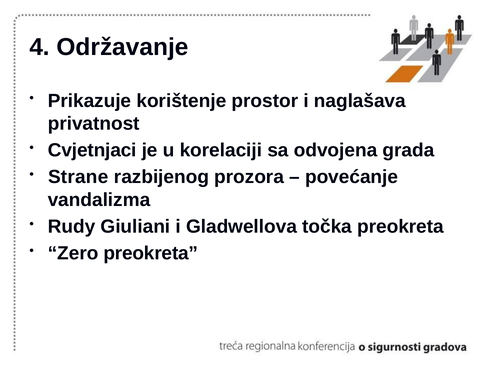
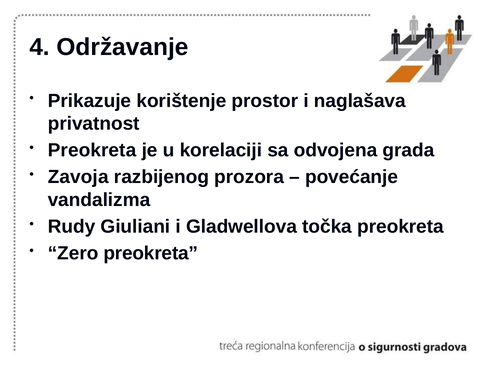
Cvjetnjaci: Cvjetnjaci -> Preokreta (92, 151)
Strane: Strane -> Zavoja (78, 177)
